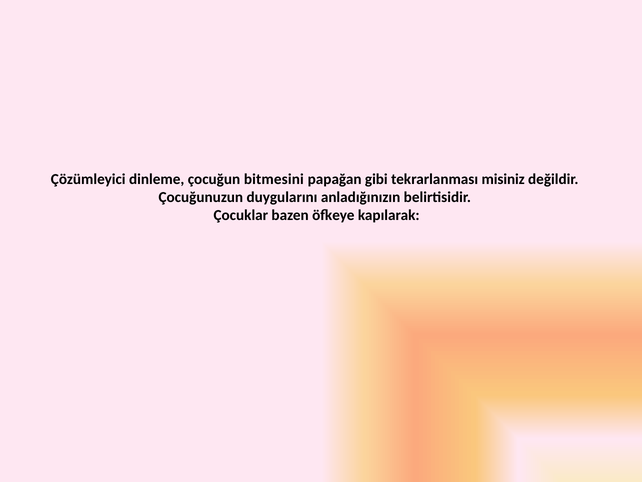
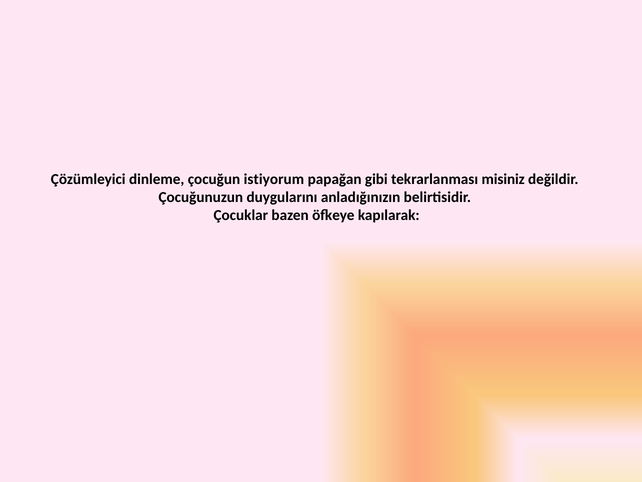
bitmesini: bitmesini -> istiyorum (274, 179)
